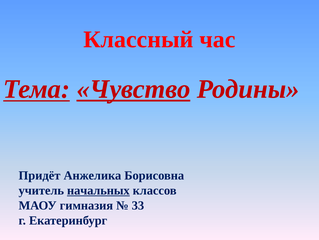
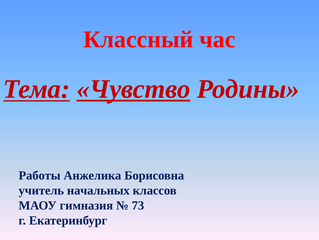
Придёт: Придёт -> Работы (40, 175)
начальных underline: present -> none (98, 190)
33: 33 -> 73 (138, 205)
